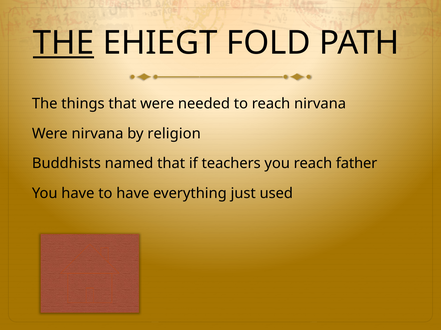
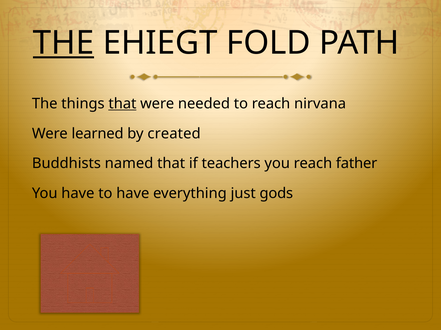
that underline: none -> present (122, 104)
Were nirvana: nirvana -> learned (98, 134)
religion: religion -> created (174, 134)
used: used -> gods (276, 194)
